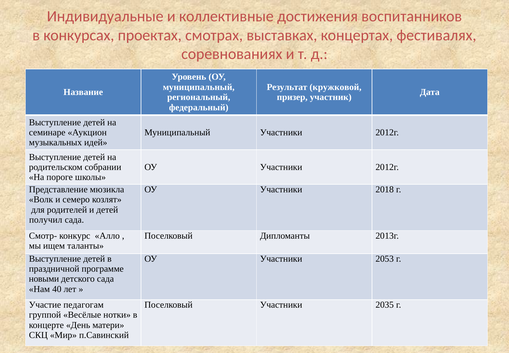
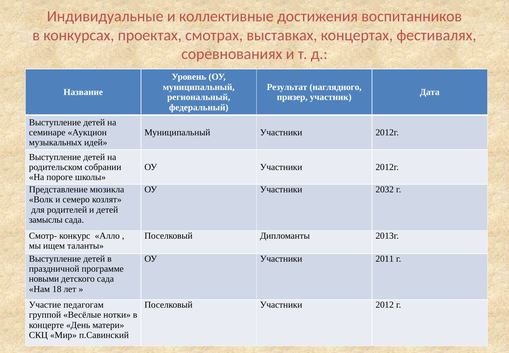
кружковой: кружковой -> наглядного (336, 87)
2018: 2018 -> 2032 (385, 189)
получил: получил -> замыслы (46, 219)
2053: 2053 -> 2011 (385, 258)
40: 40 -> 18 (57, 289)
2035: 2035 -> 2012 (385, 304)
